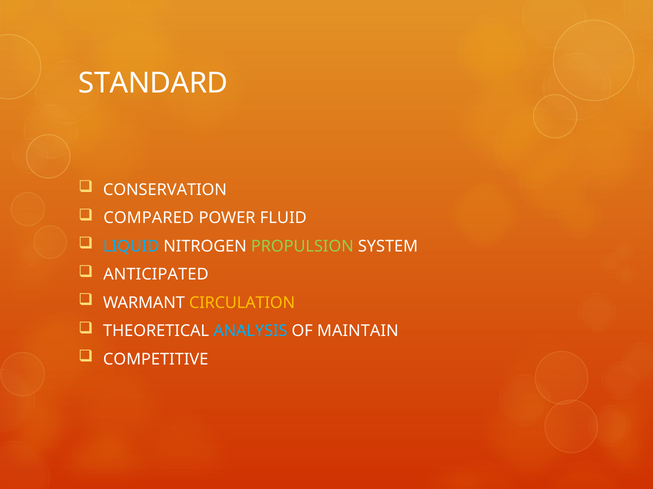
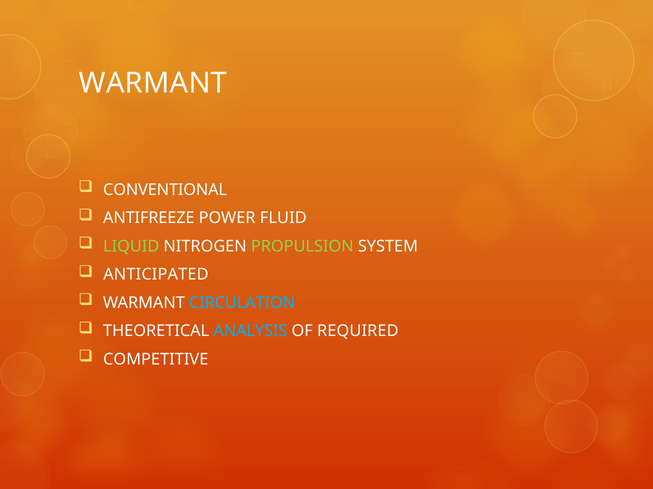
STANDARD: STANDARD -> WARMANT (153, 83)
CONSERVATION: CONSERVATION -> CONVENTIONAL (165, 190)
COMPARED: COMPARED -> ANTIFREEZE (149, 218)
LIQUID colour: light blue -> light green (131, 247)
CIRCULATION colour: yellow -> light blue (242, 303)
MAINTAIN: MAINTAIN -> REQUIRED (358, 331)
